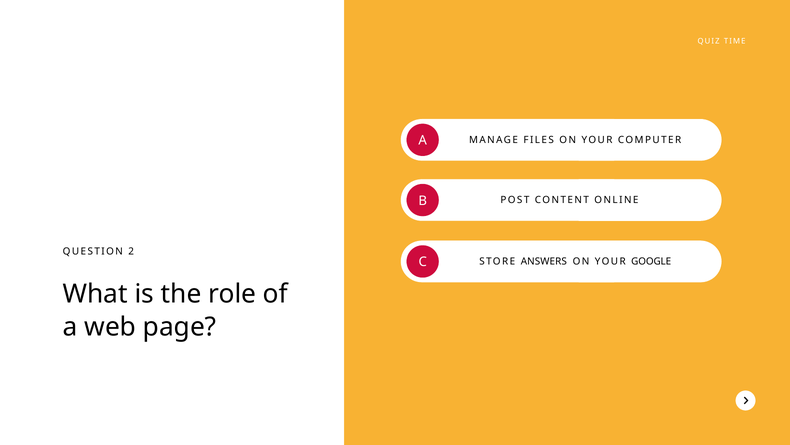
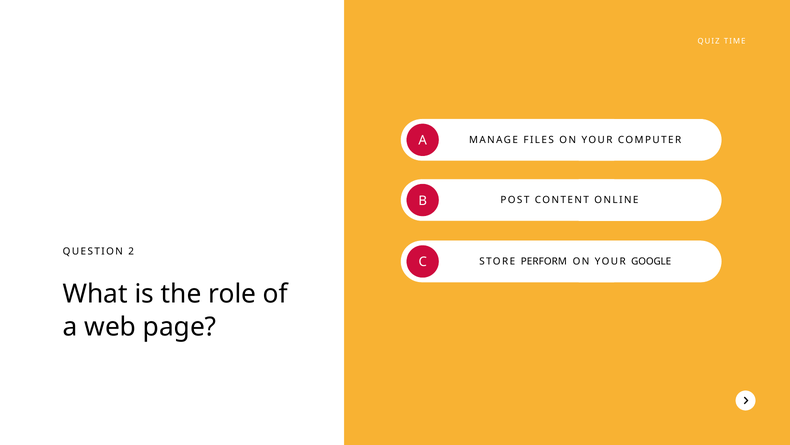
ANSWERS: ANSWERS -> PERFORM (544, 261)
